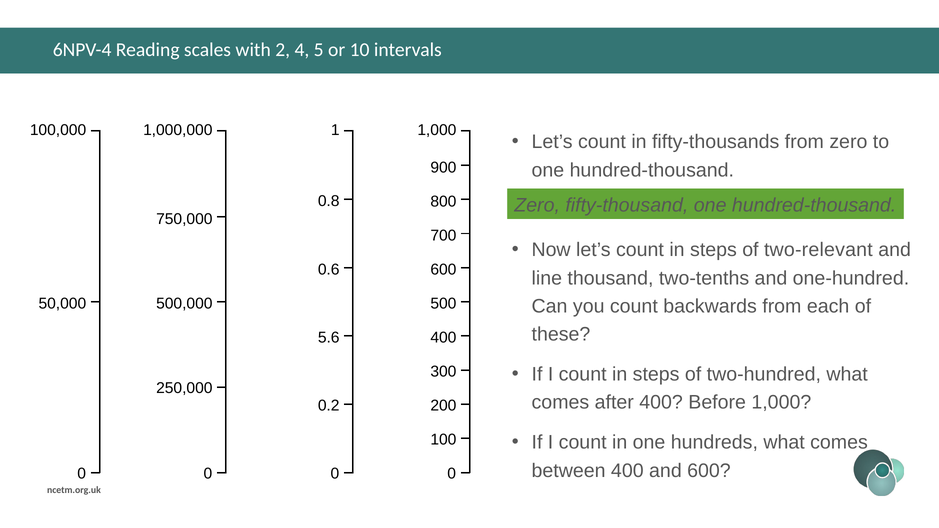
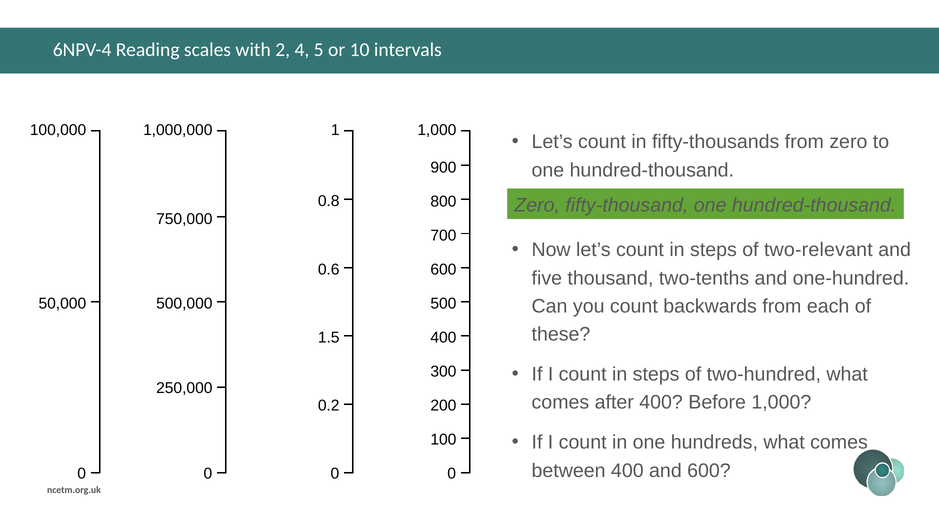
line: line -> five (547, 278)
5.6: 5.6 -> 1.5 (329, 338)
